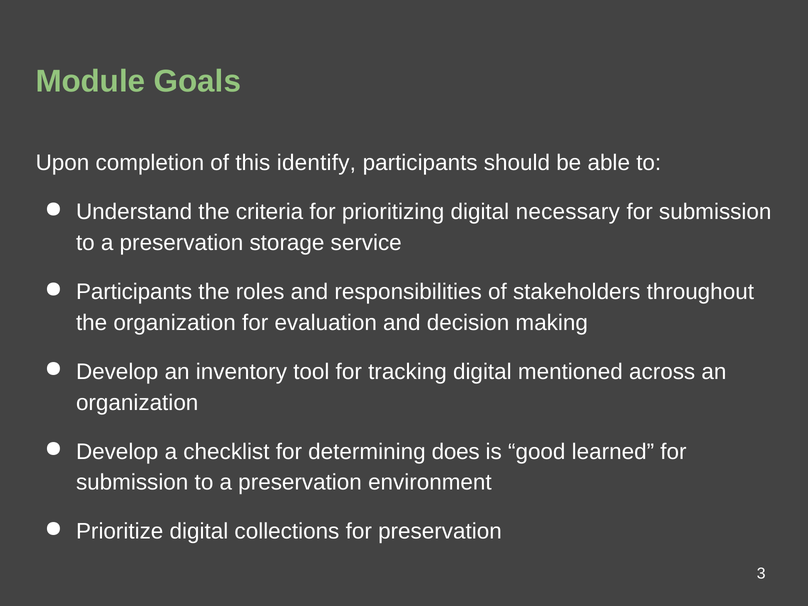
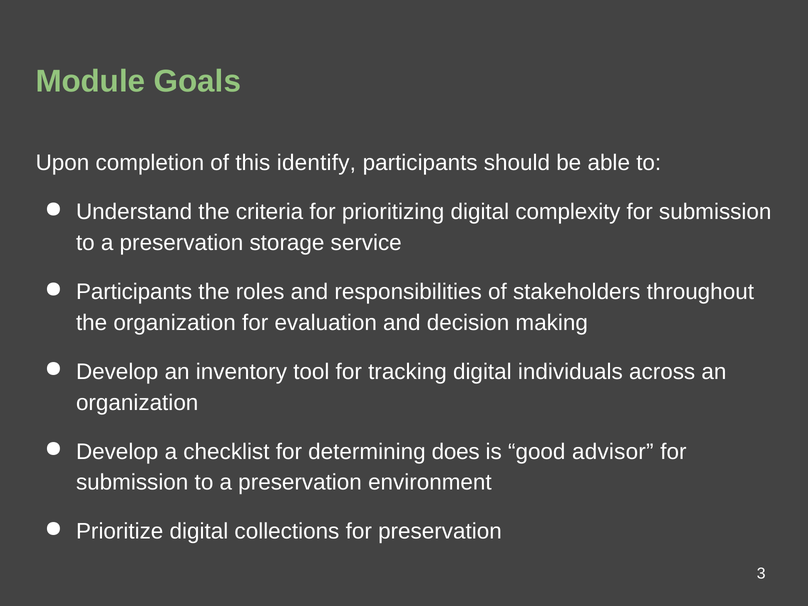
necessary: necessary -> complexity (568, 212)
mentioned: mentioned -> individuals (570, 372)
learned: learned -> advisor (613, 452)
